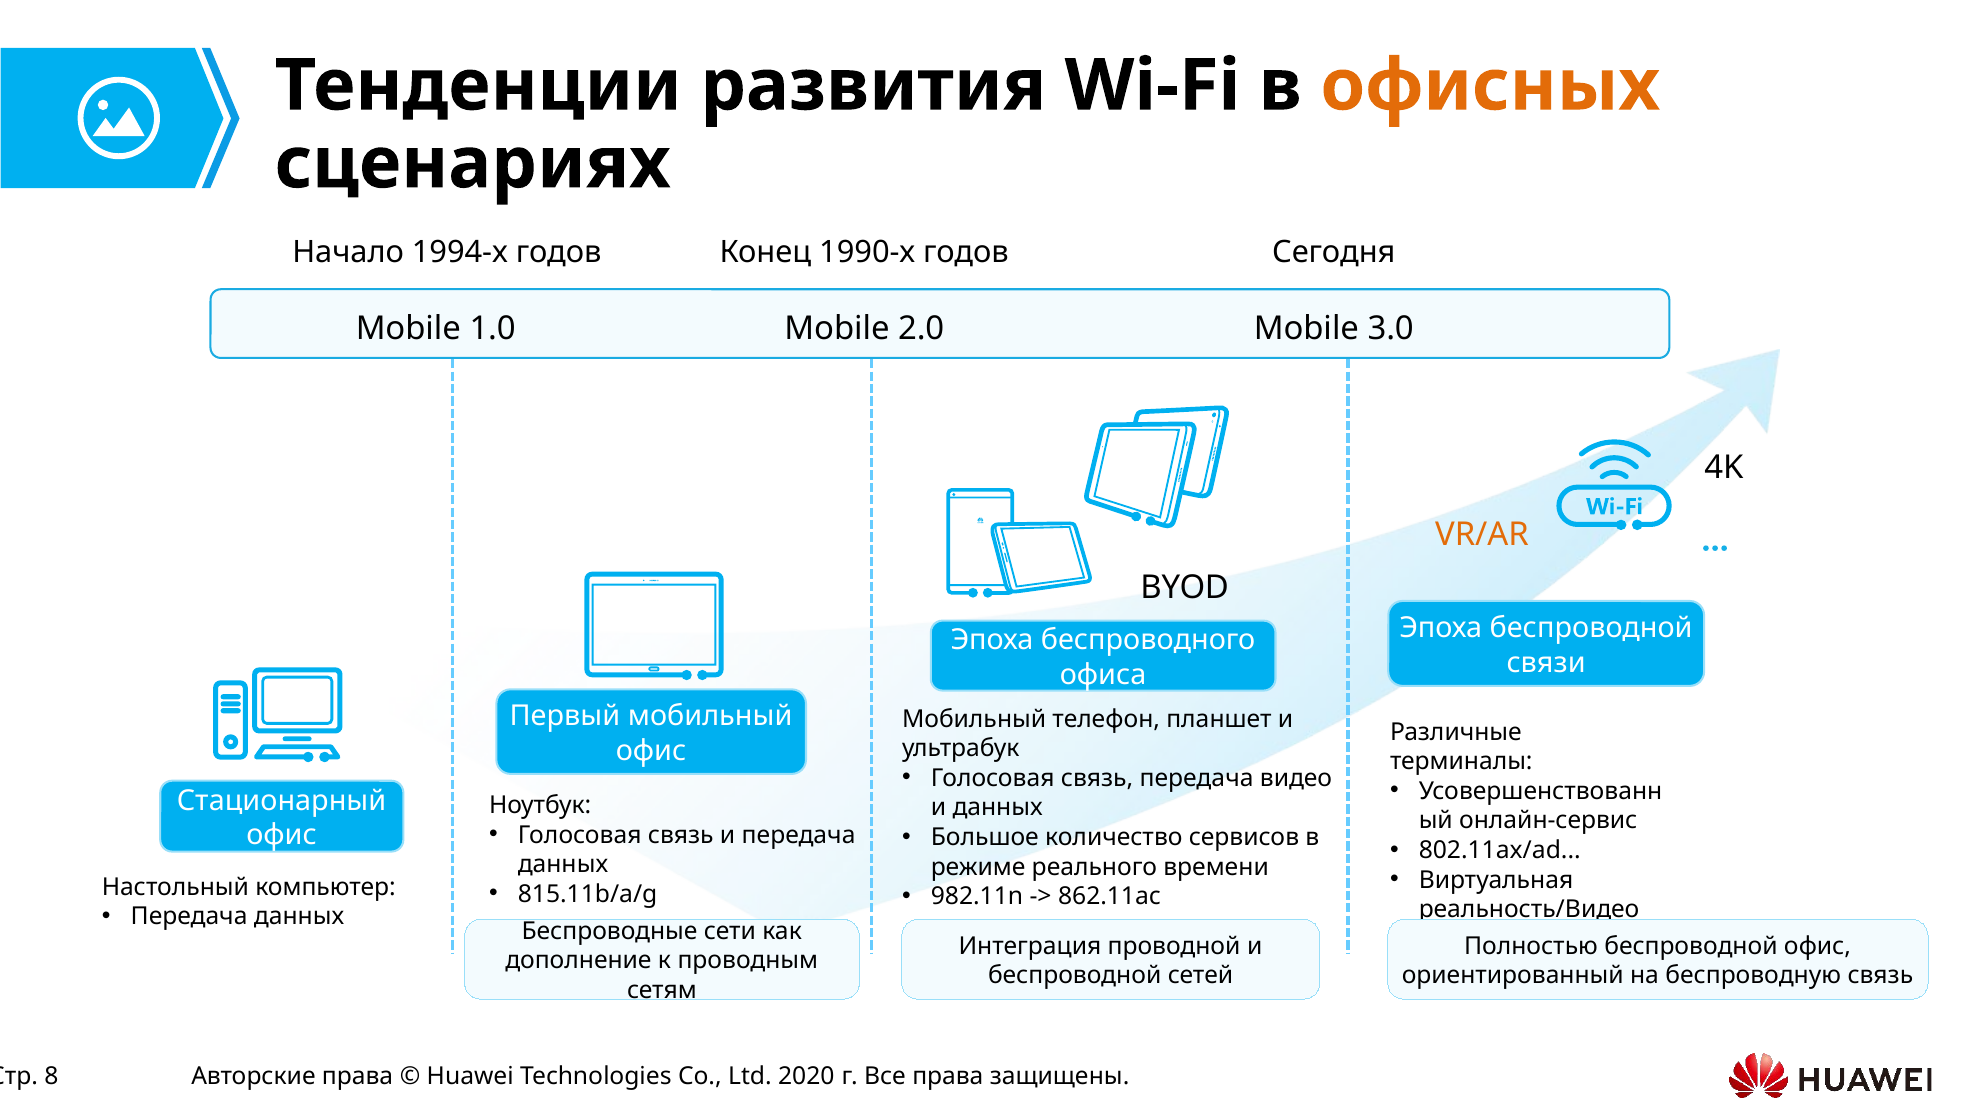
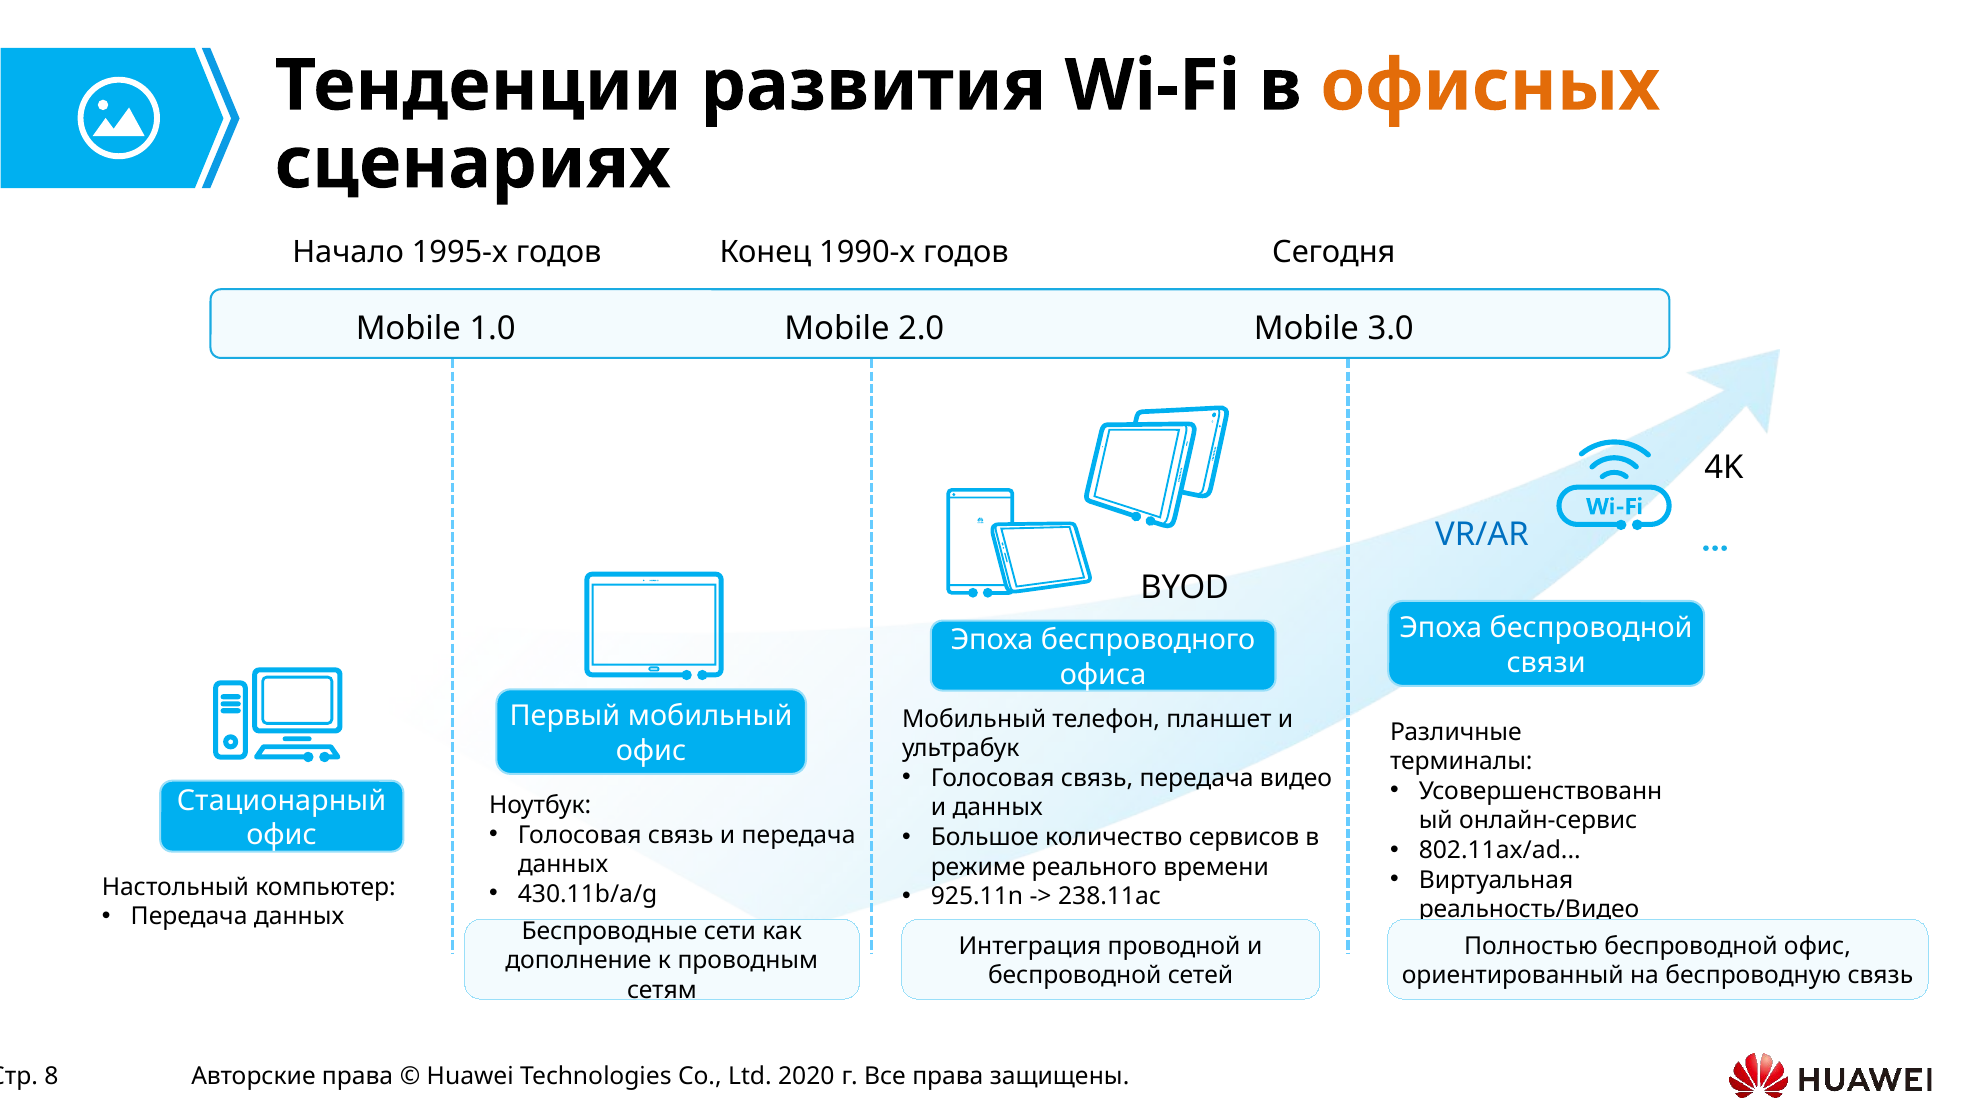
1994-х: 1994-х -> 1995-х (460, 253)
VR/AR colour: orange -> blue (1482, 535)
815.11b/a/g: 815.11b/a/g -> 430.11b/a/g (588, 894)
982.11n: 982.11n -> 925.11n (977, 897)
862.11ac: 862.11ac -> 238.11ac (1109, 897)
